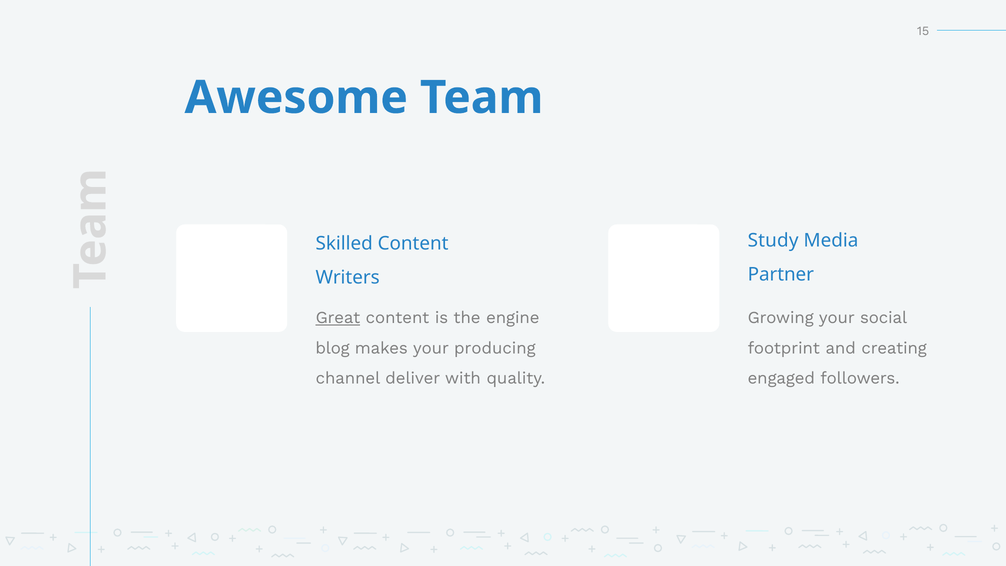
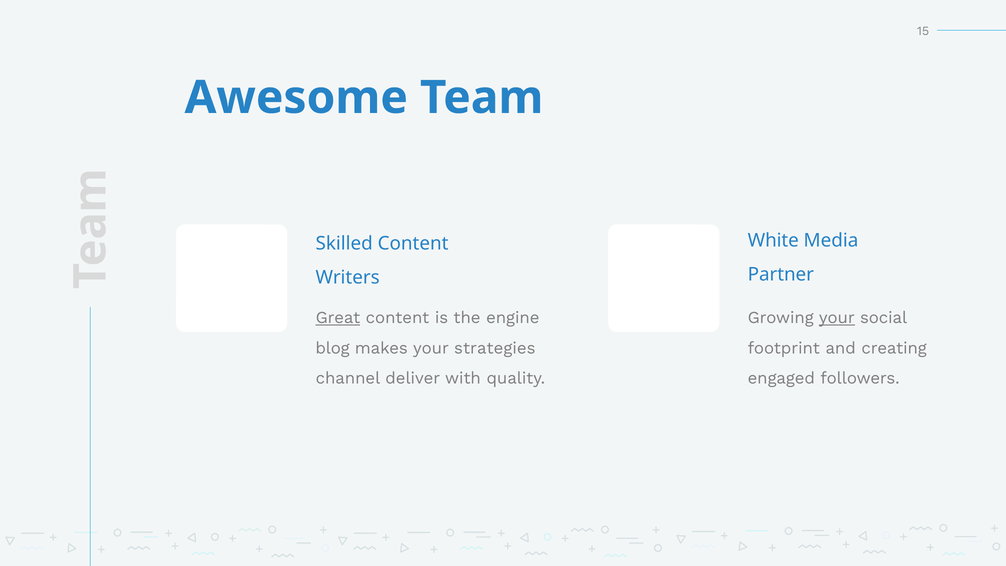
Study: Study -> White (773, 240)
your underline: none -> present (837, 318)
producing: producing -> strategies (495, 348)
